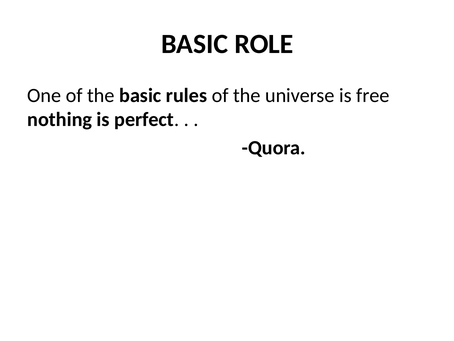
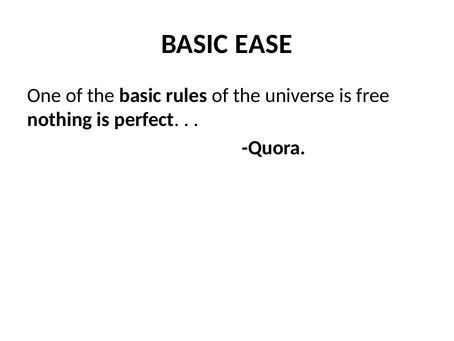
ROLE: ROLE -> EASE (264, 44)
